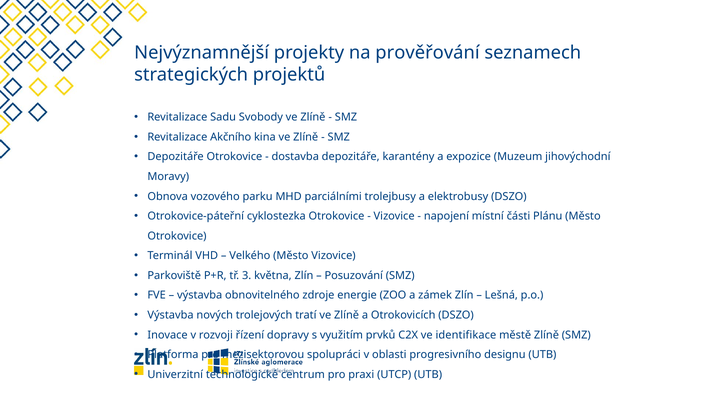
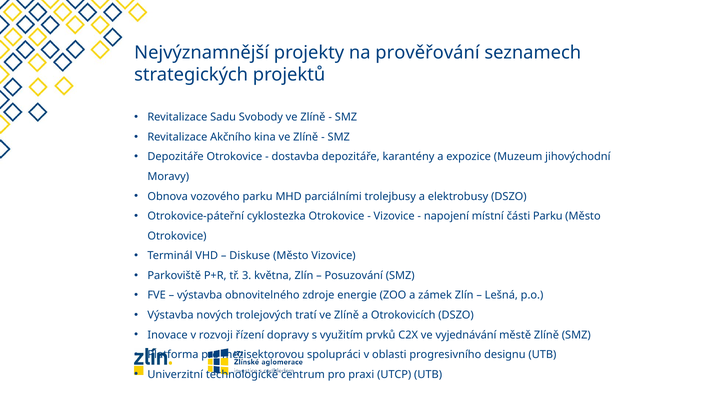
části Plánu: Plánu -> Parku (548, 217)
Velkého: Velkého -> Diskuse (250, 256)
identifikace: identifikace -> vyjednávání (466, 335)
